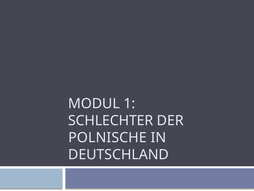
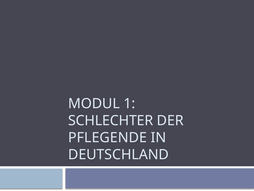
POLNISCHE: POLNISCHE -> PFLEGENDE (108, 137)
